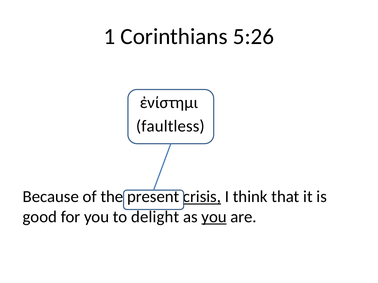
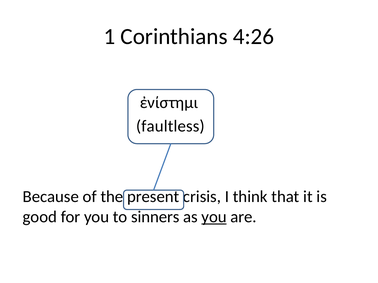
5:26: 5:26 -> 4:26 (253, 37)
crisis underline: present -> none (202, 197)
delight: delight -> sinners (155, 217)
